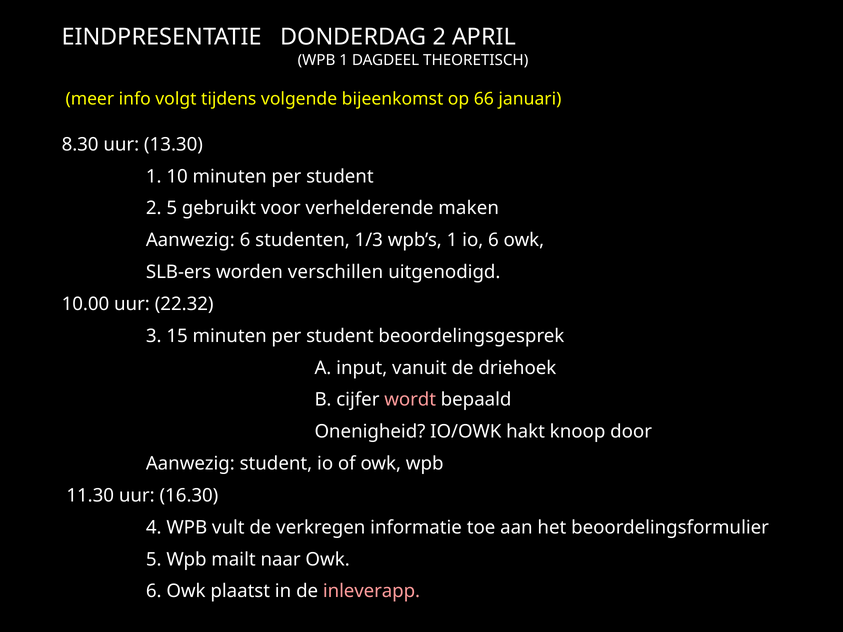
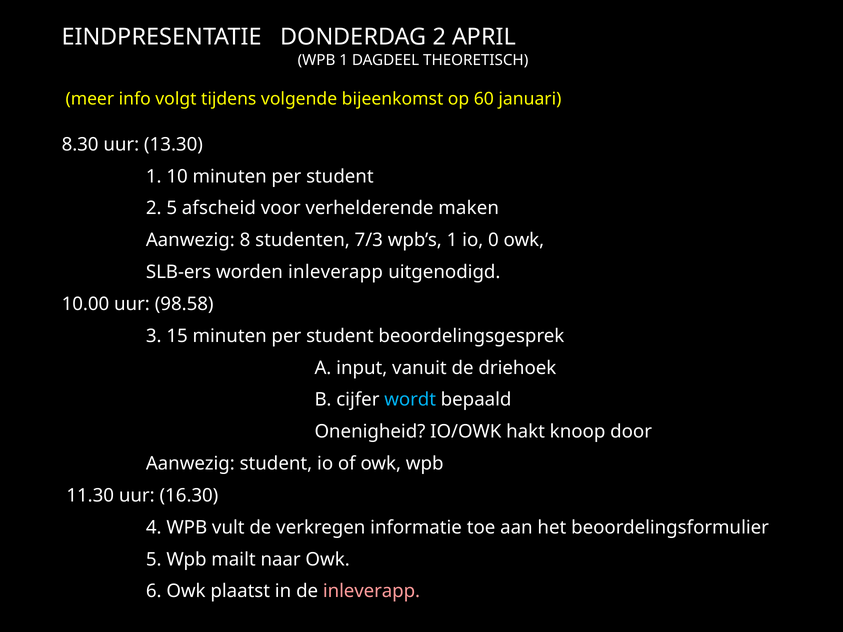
66: 66 -> 60 (484, 99)
gebruikt: gebruikt -> afscheid (219, 208)
Aanwezig 6: 6 -> 8 (245, 240)
1/3: 1/3 -> 7/3 (369, 240)
io 6: 6 -> 0 (493, 240)
worden verschillen: verschillen -> inleverapp (335, 272)
22.32: 22.32 -> 98.58 (184, 304)
wordt colour: pink -> light blue (410, 400)
